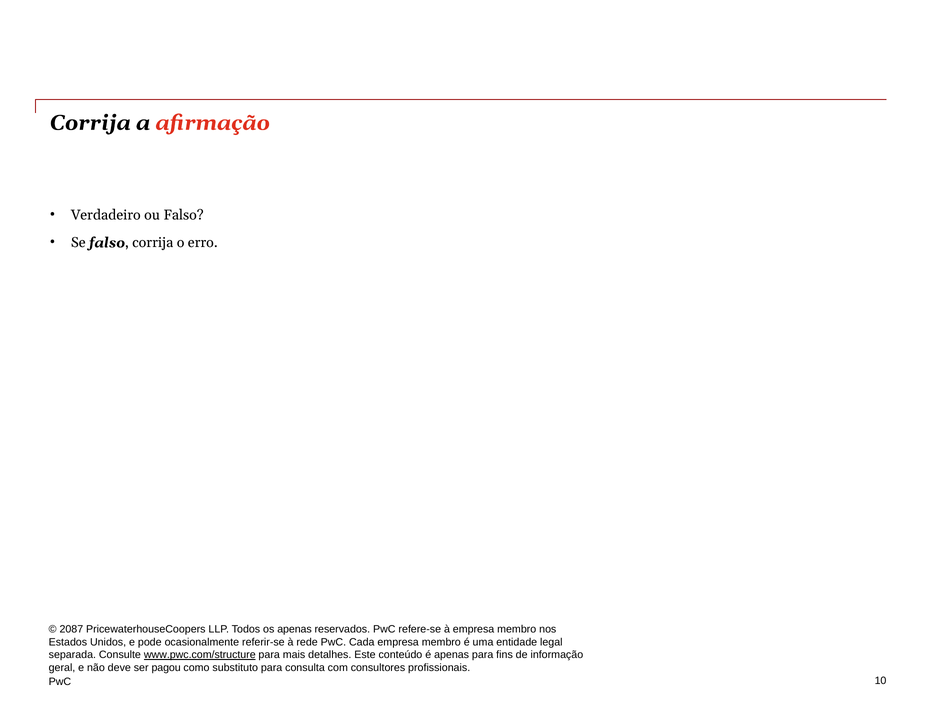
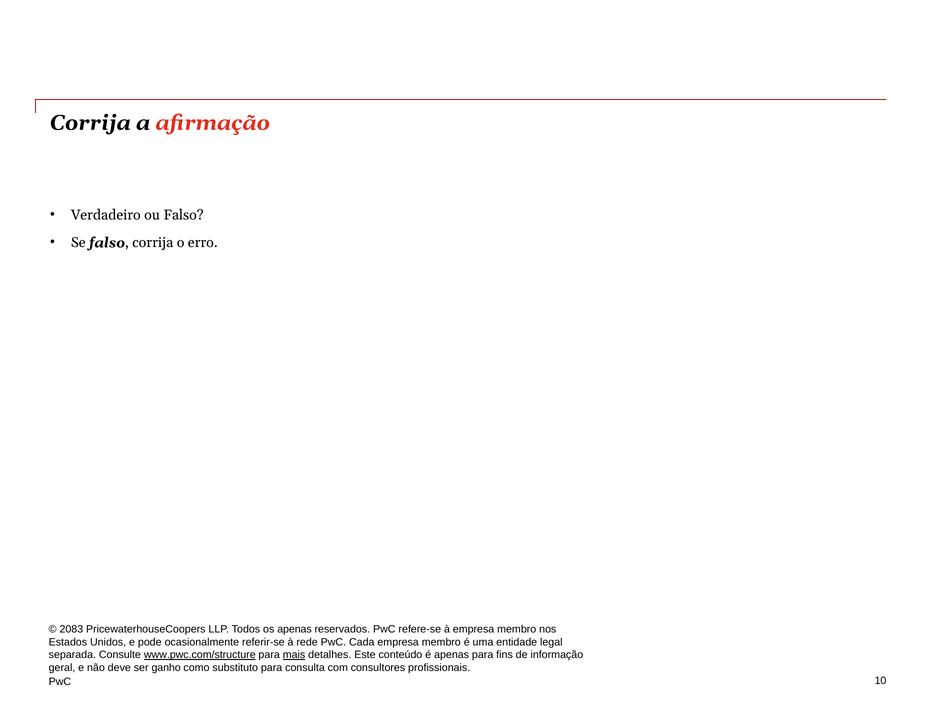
2087: 2087 -> 2083 (71, 630)
mais underline: none -> present (294, 655)
pagou: pagou -> ganho (166, 668)
